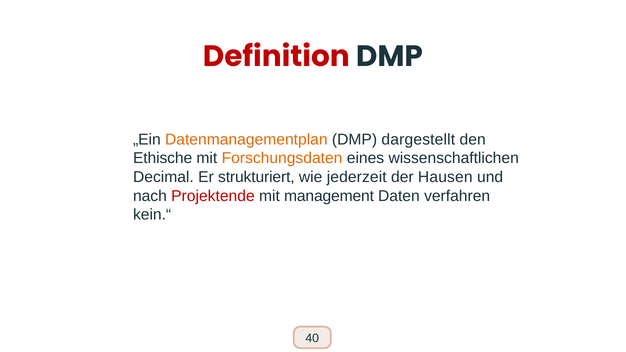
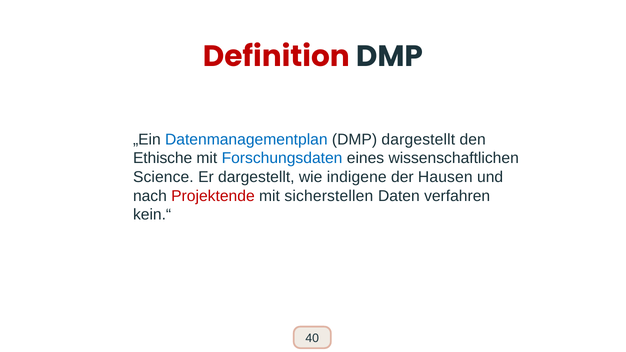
Datenmanagementplan colour: orange -> blue (246, 140)
Forschungsdaten colour: orange -> blue (282, 158)
Decimal: Decimal -> Science (163, 177)
Er strukturiert: strukturiert -> dargestellt (256, 177)
jederzeit: jederzeit -> indigene (357, 177)
management: management -> sicherstellen (329, 196)
